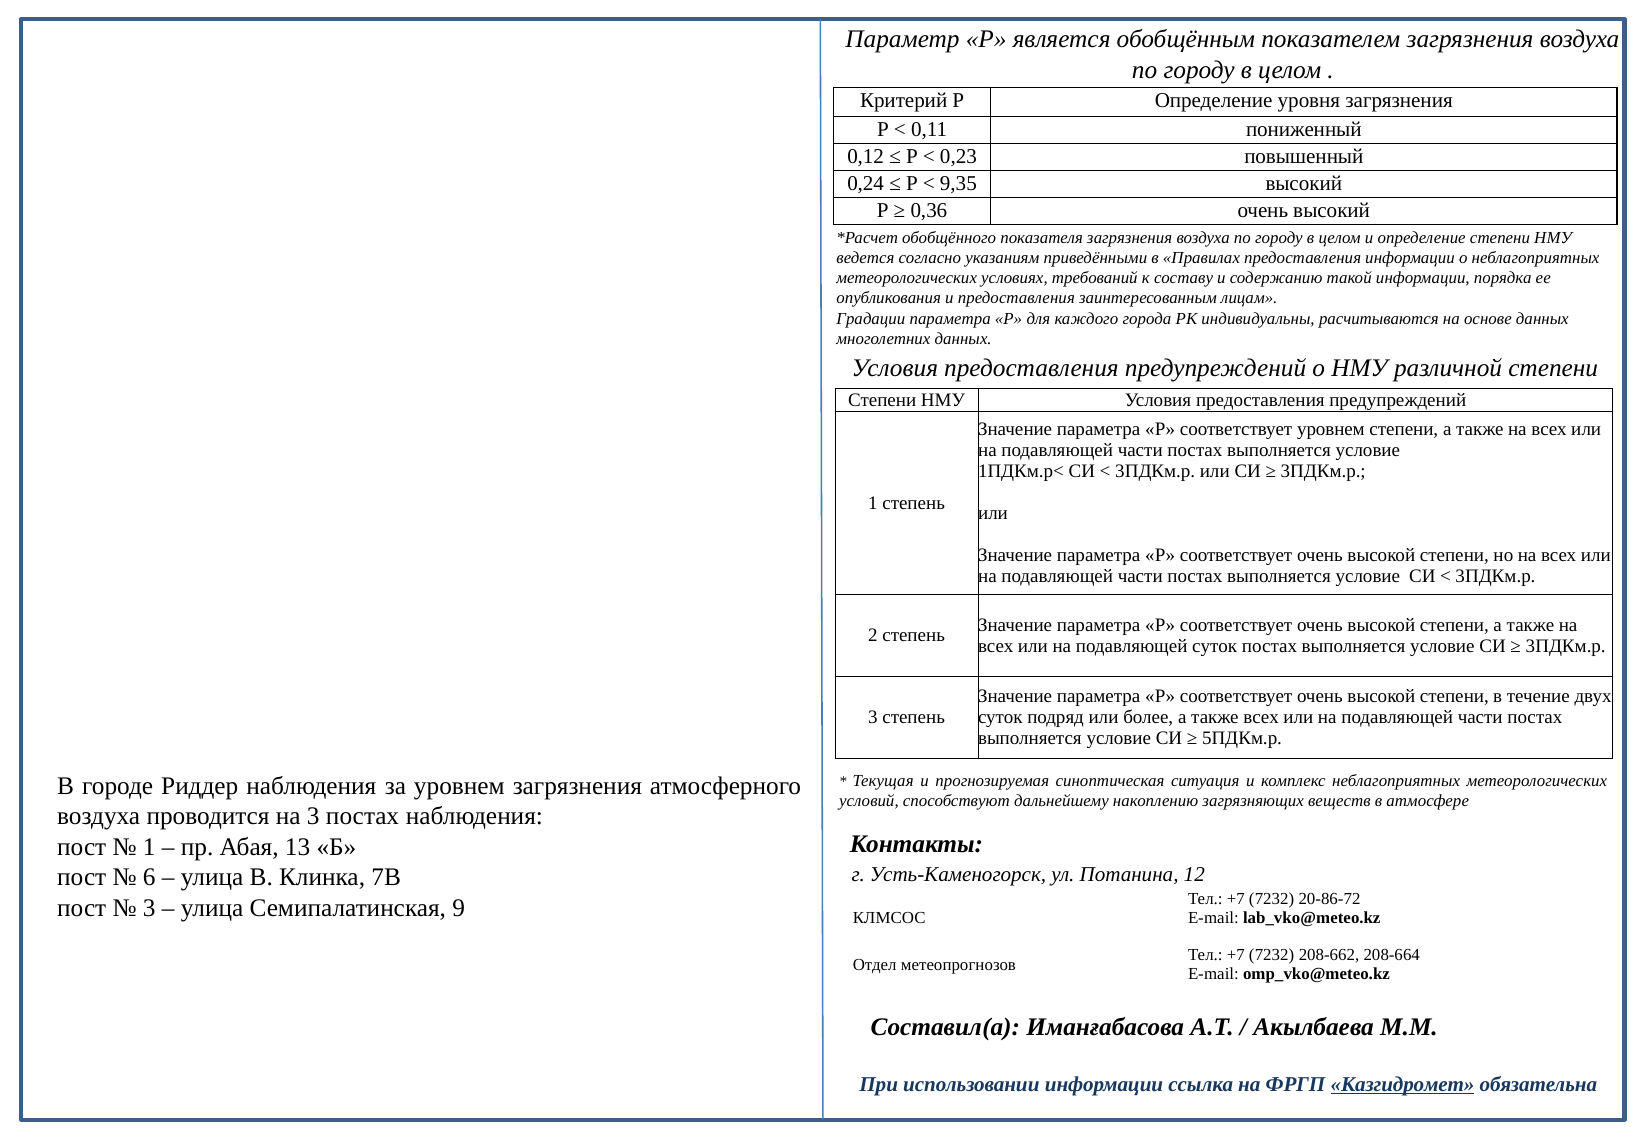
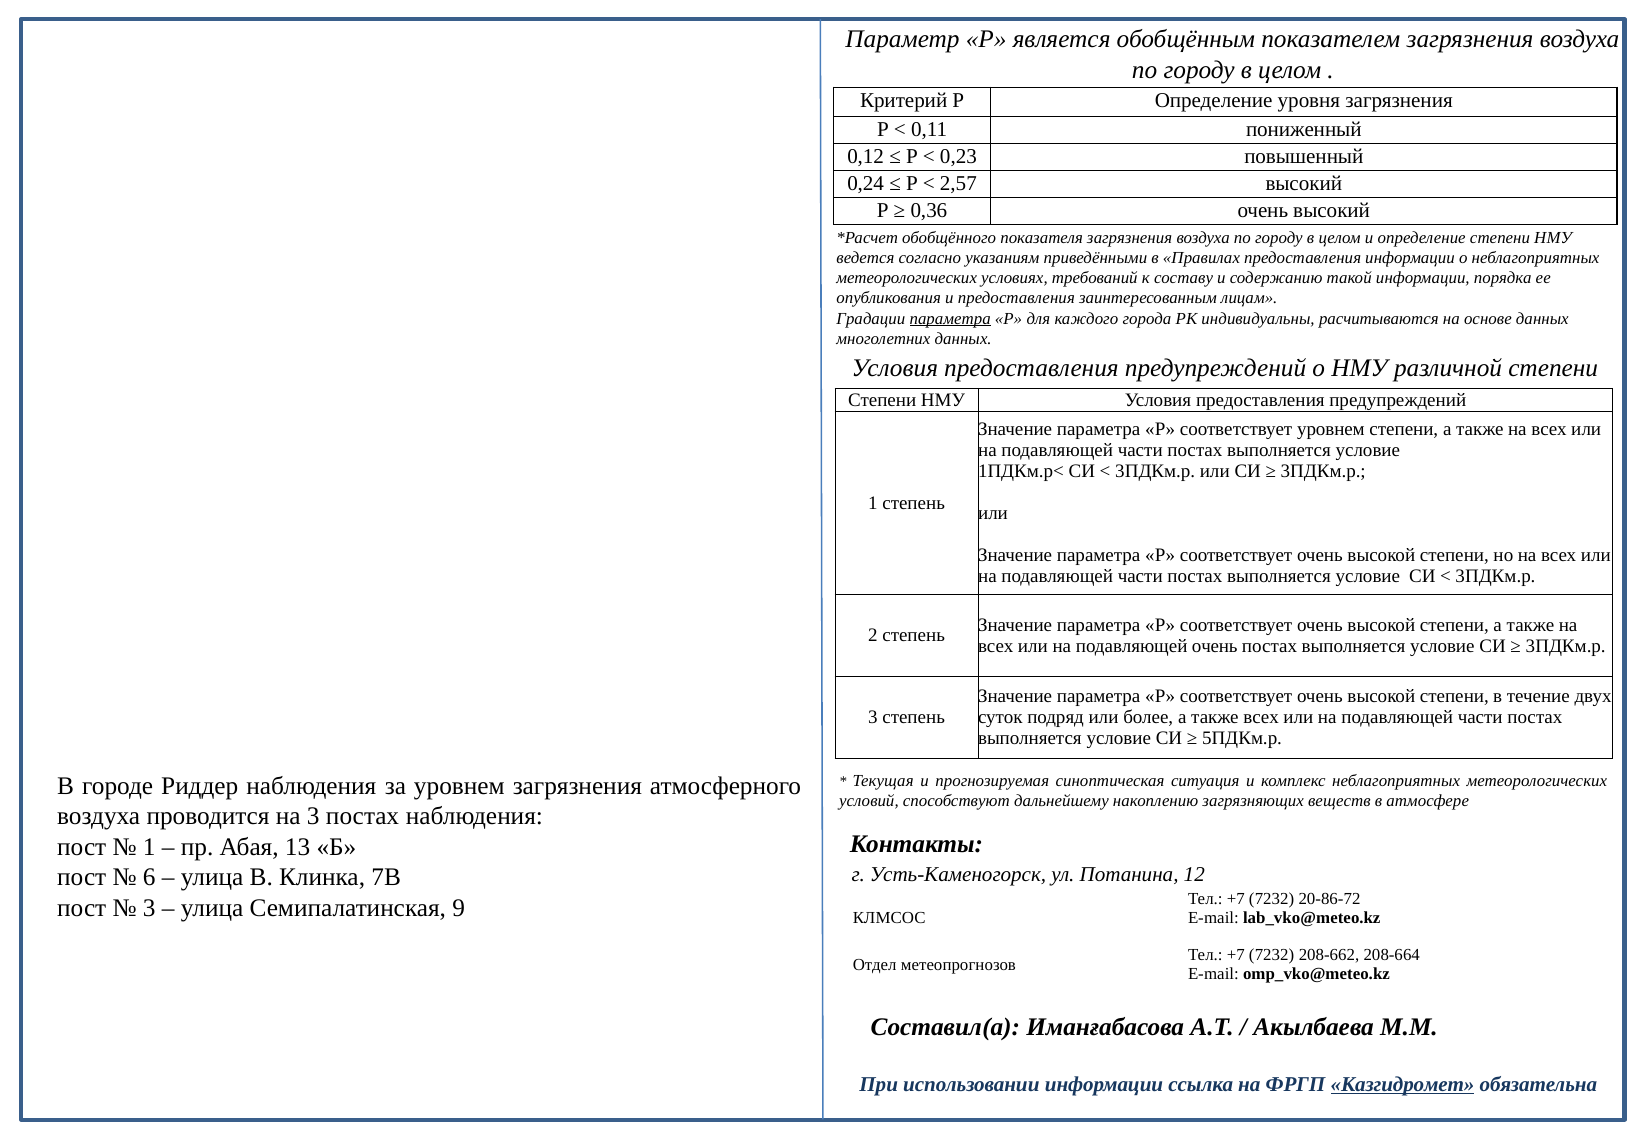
9,35: 9,35 -> 2,57 (958, 184)
параметра underline: none -> present (950, 319)
подавляющей суток: суток -> очень (1215, 646)
